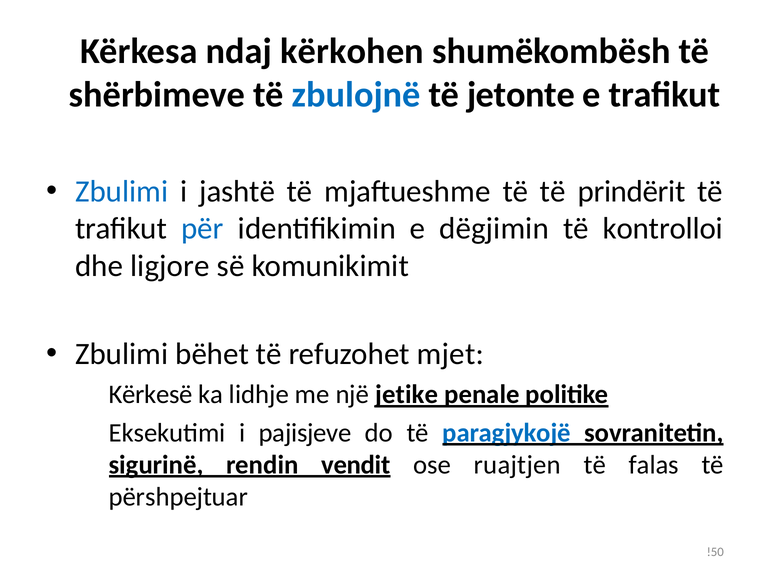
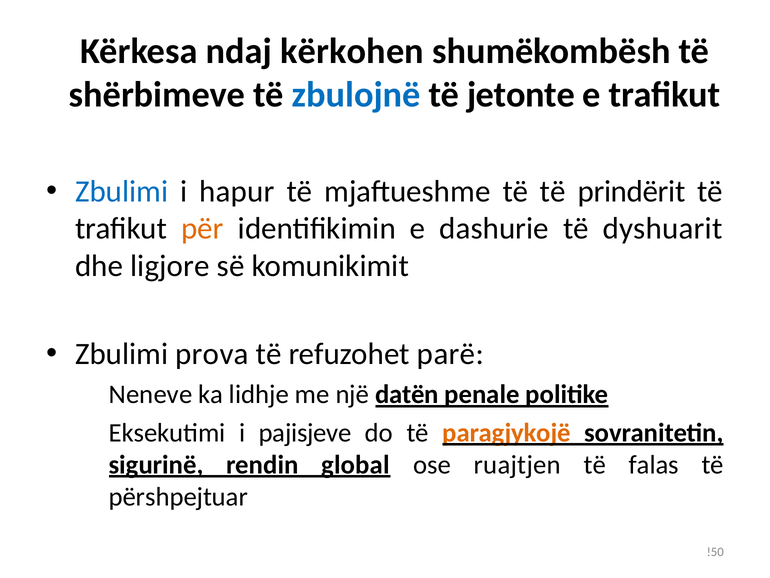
jashtë: jashtë -> hapur (237, 191)
për colour: blue -> orange (202, 229)
dëgjimin: dëgjimin -> dashurie (494, 229)
kontrolloi: kontrolloi -> dyshuarit (663, 229)
bëhet: bëhet -> prova (212, 354)
mjet: mjet -> parë (450, 354)
Kërkesë: Kërkesë -> Neneve (151, 394)
jetike: jetike -> datën (407, 394)
paragjykojë colour: blue -> orange (507, 432)
vendit: vendit -> global (356, 464)
